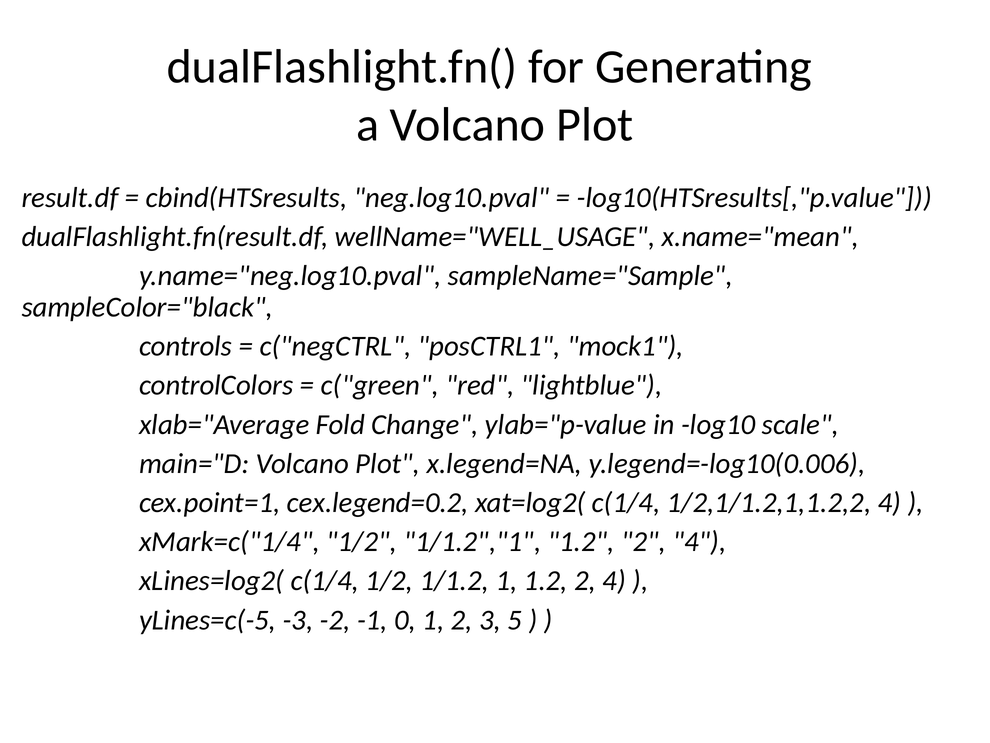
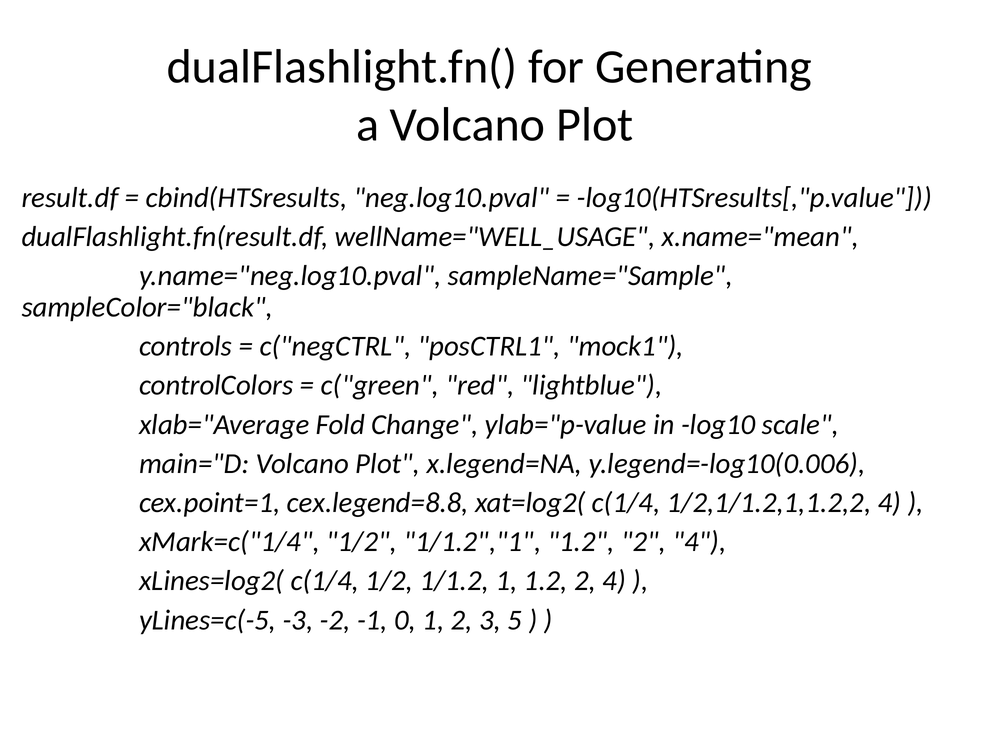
cex.legend=0.2: cex.legend=0.2 -> cex.legend=8.8 (378, 502)
